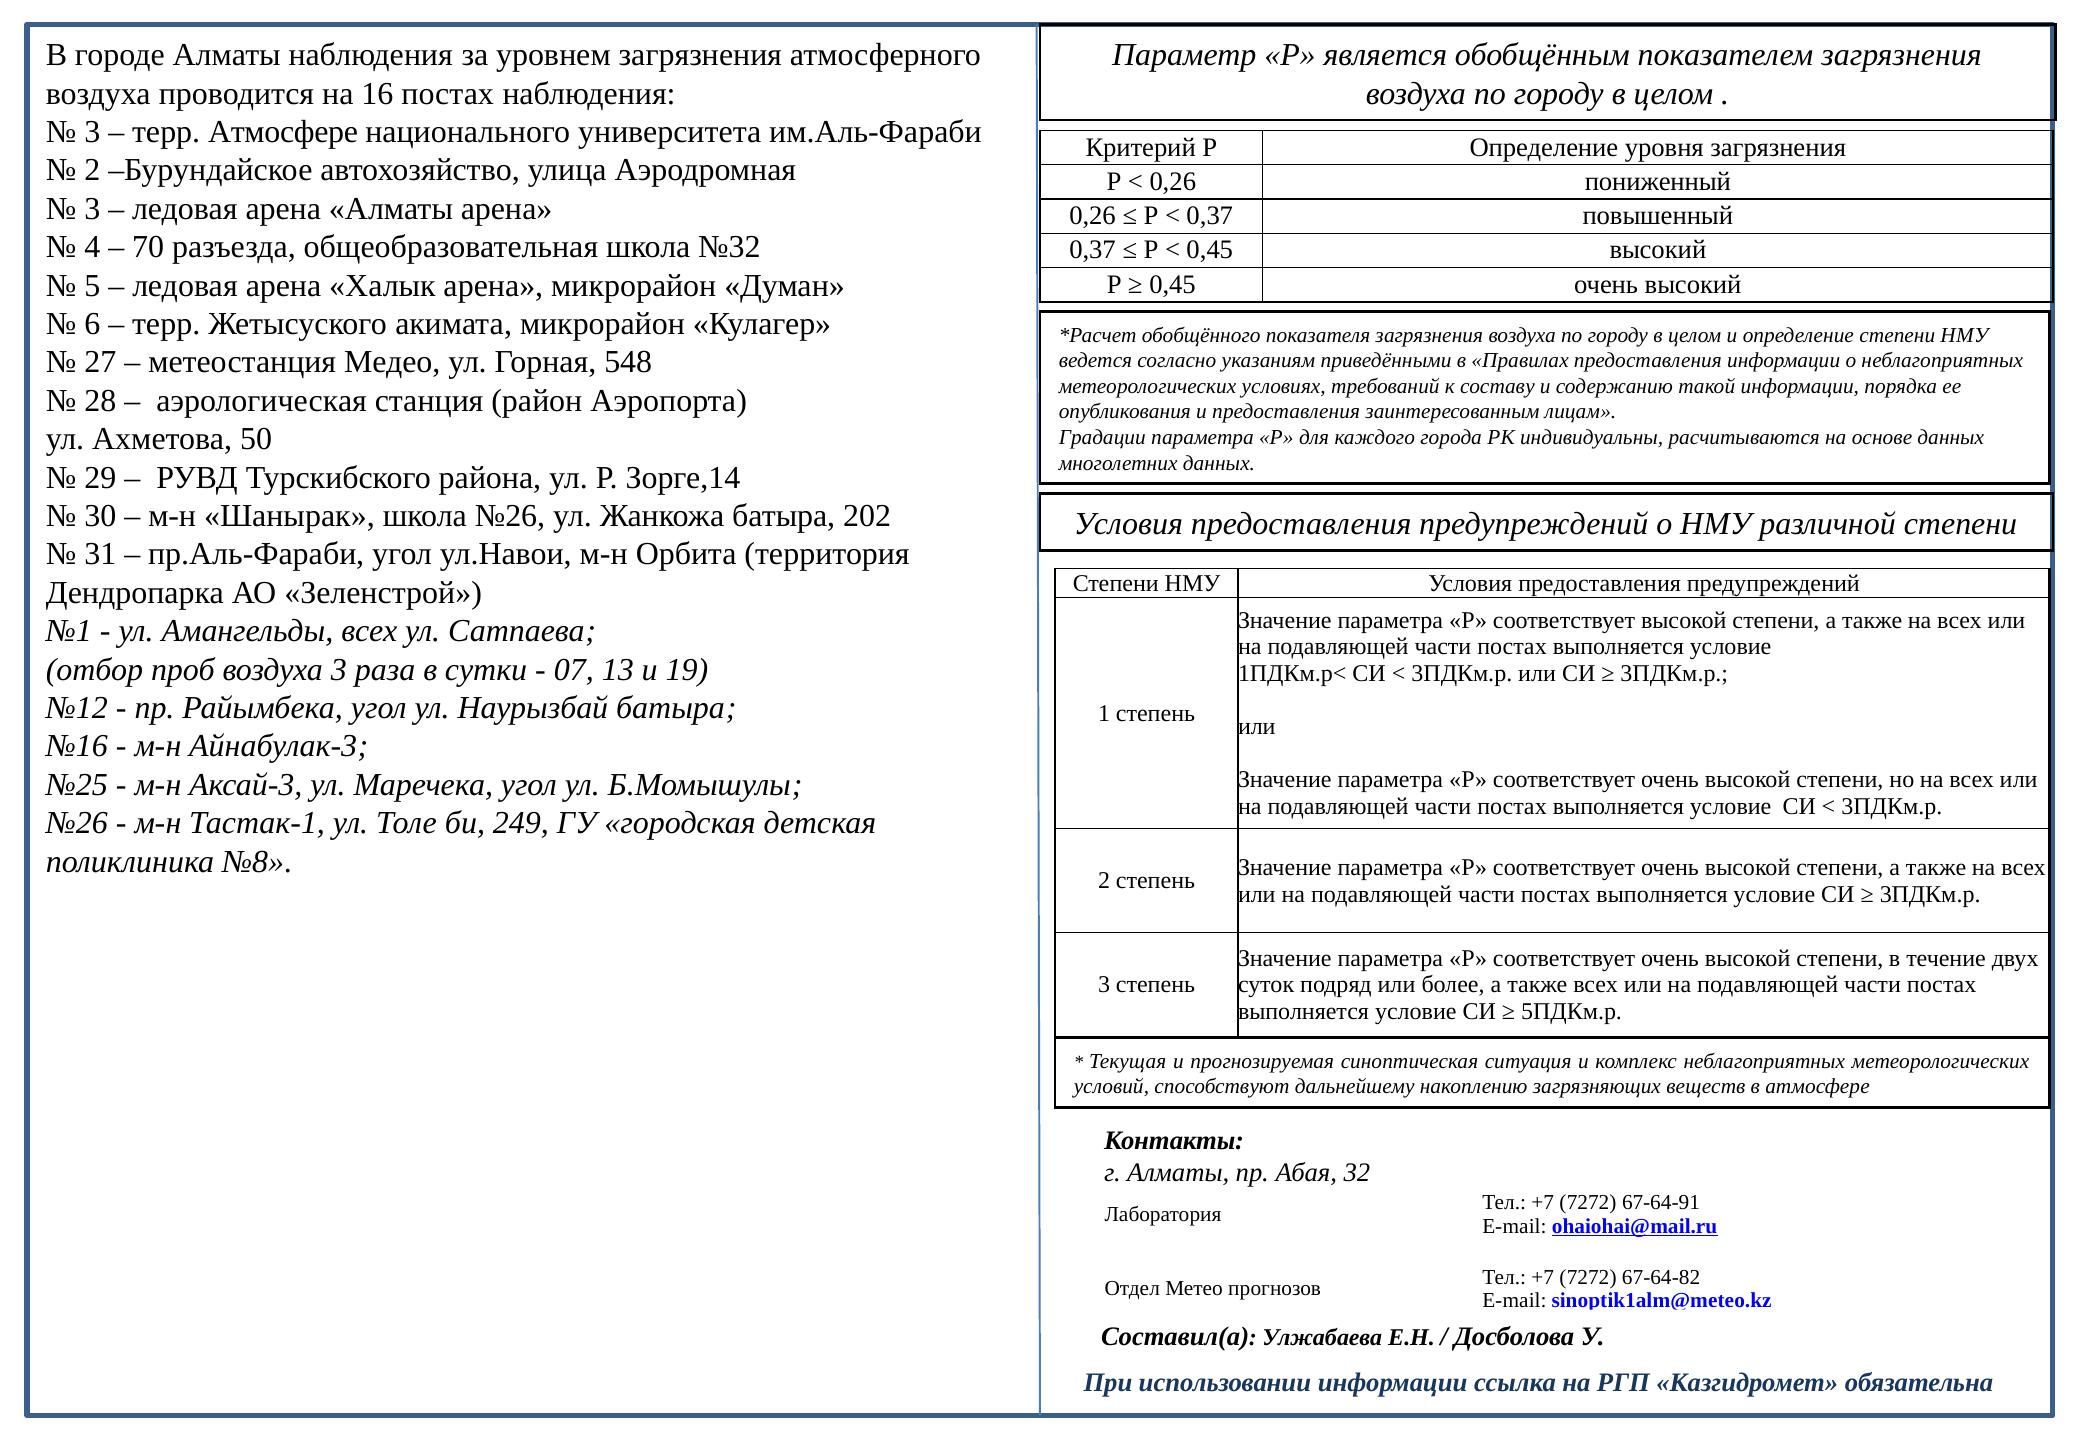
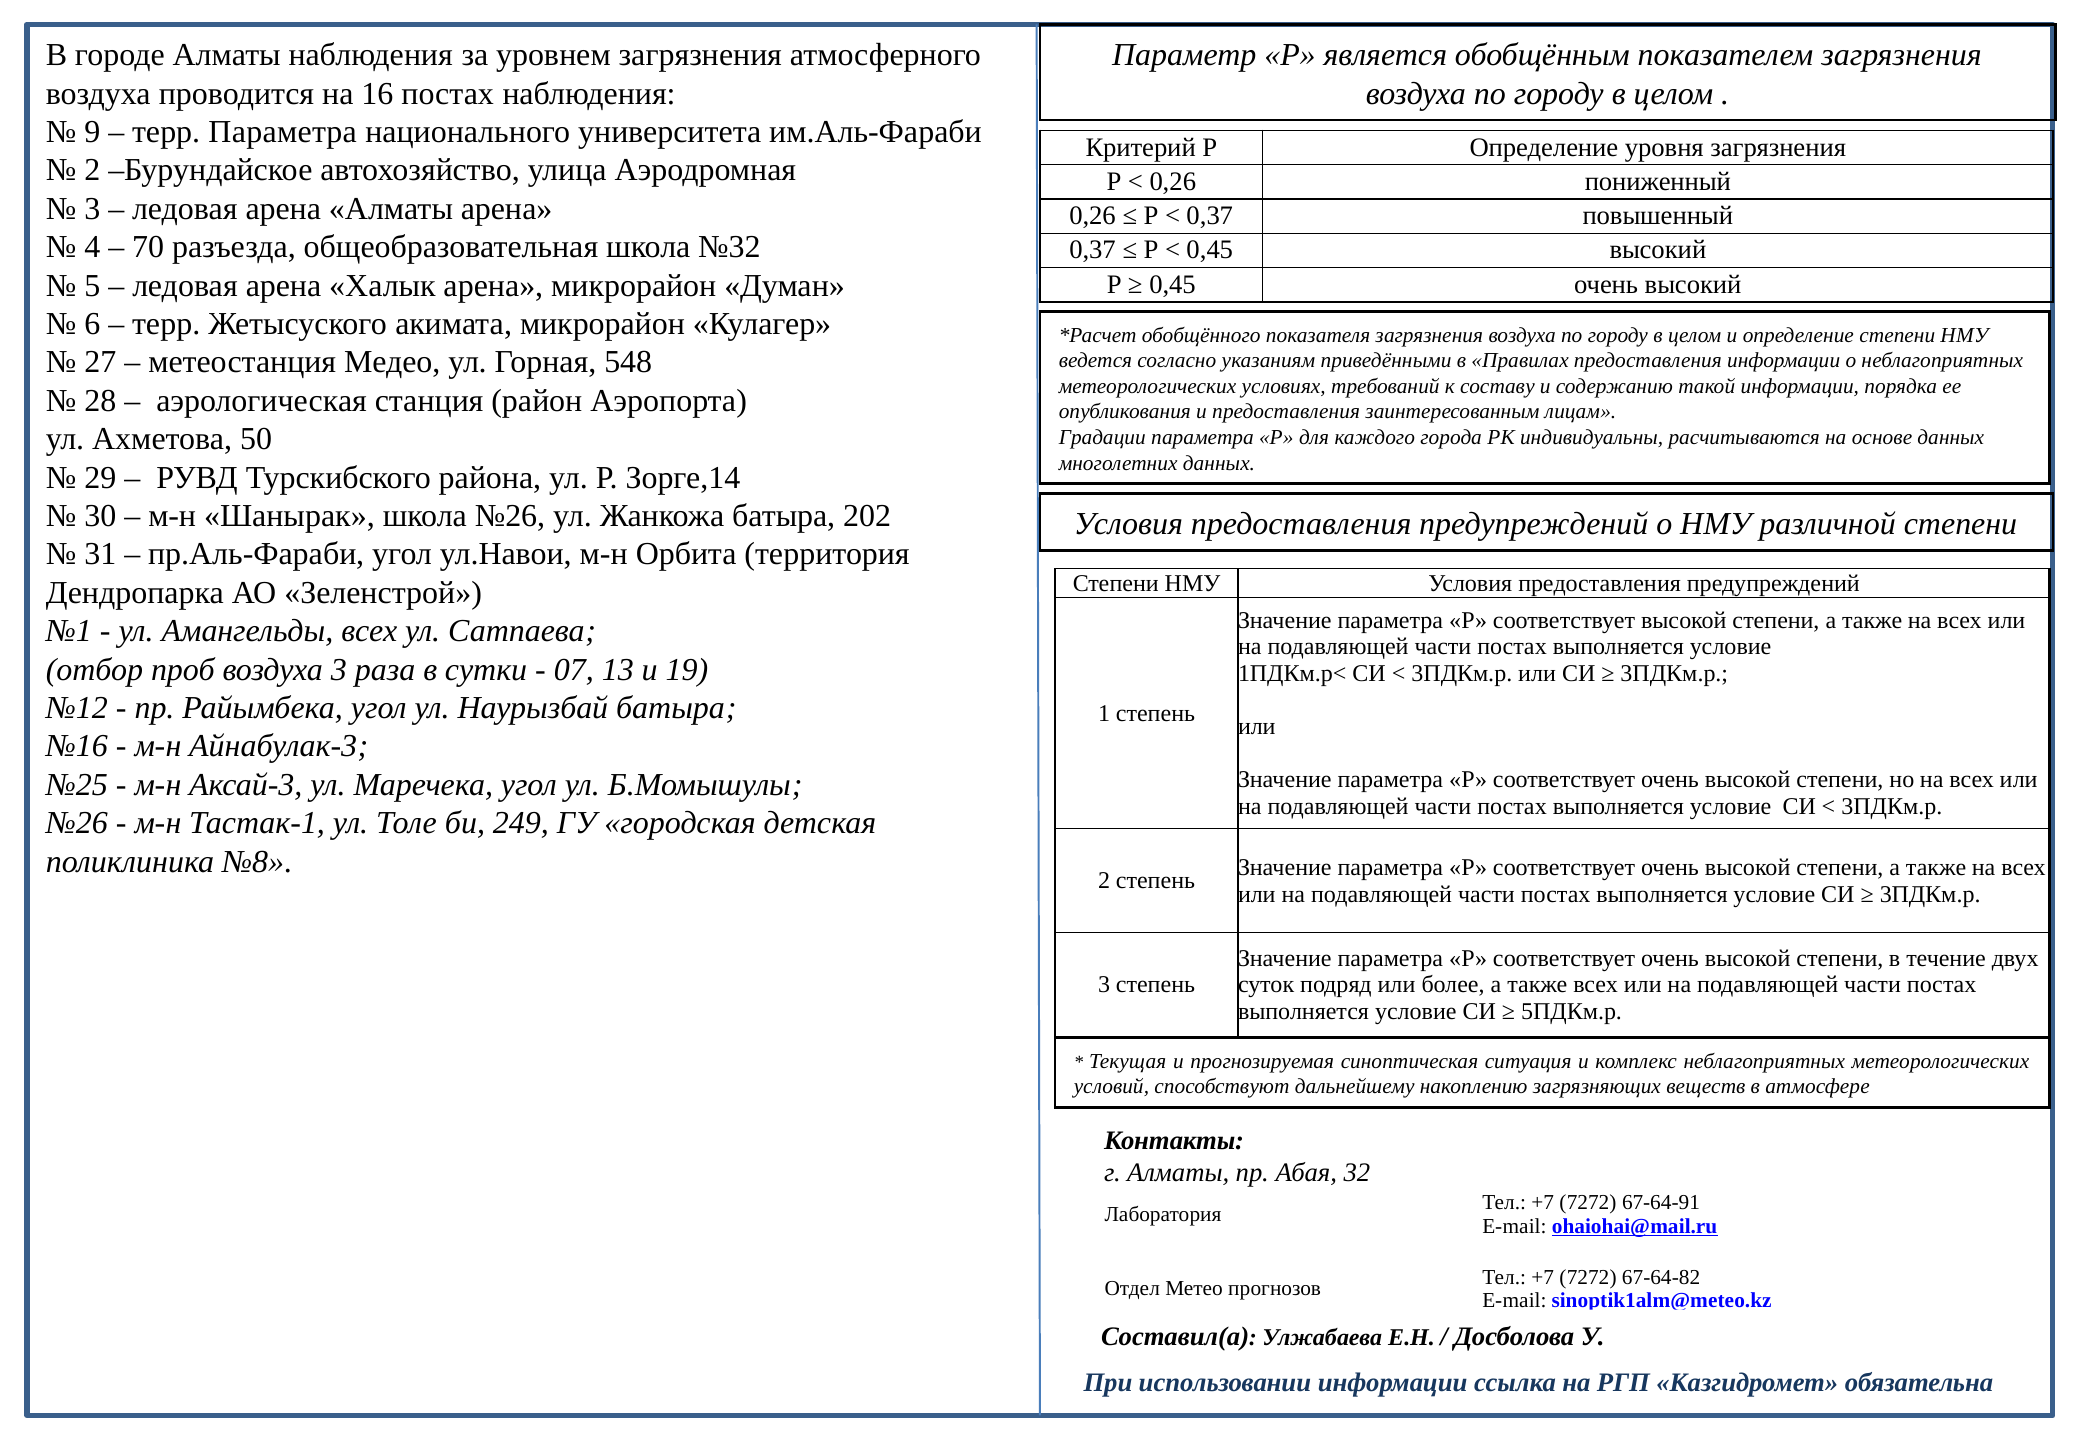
3: 3 -> 9 (92, 132)
терр Атмосфере: Атмосфере -> Параметра (283, 132)
